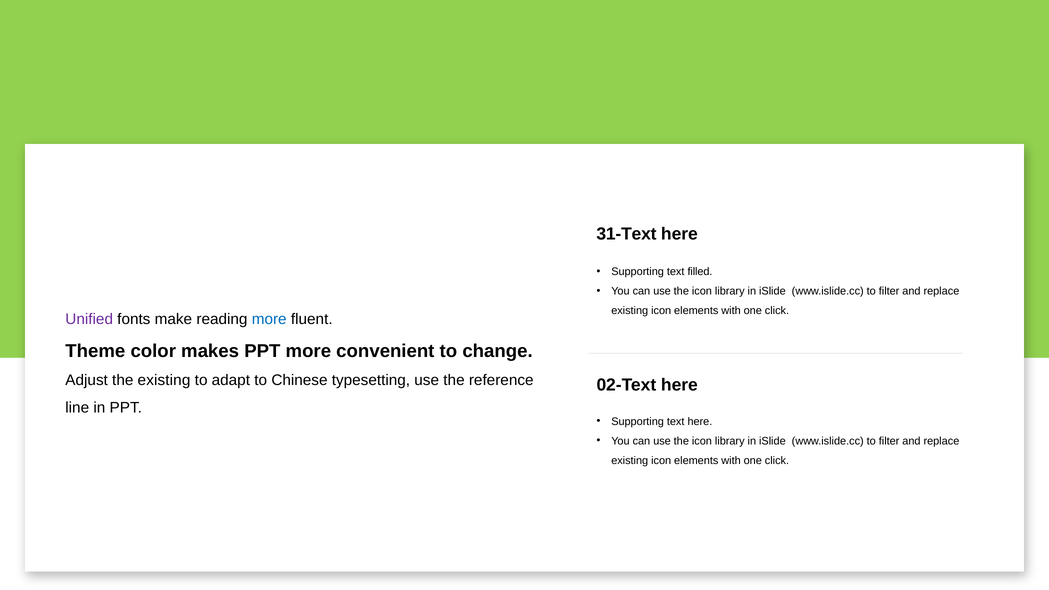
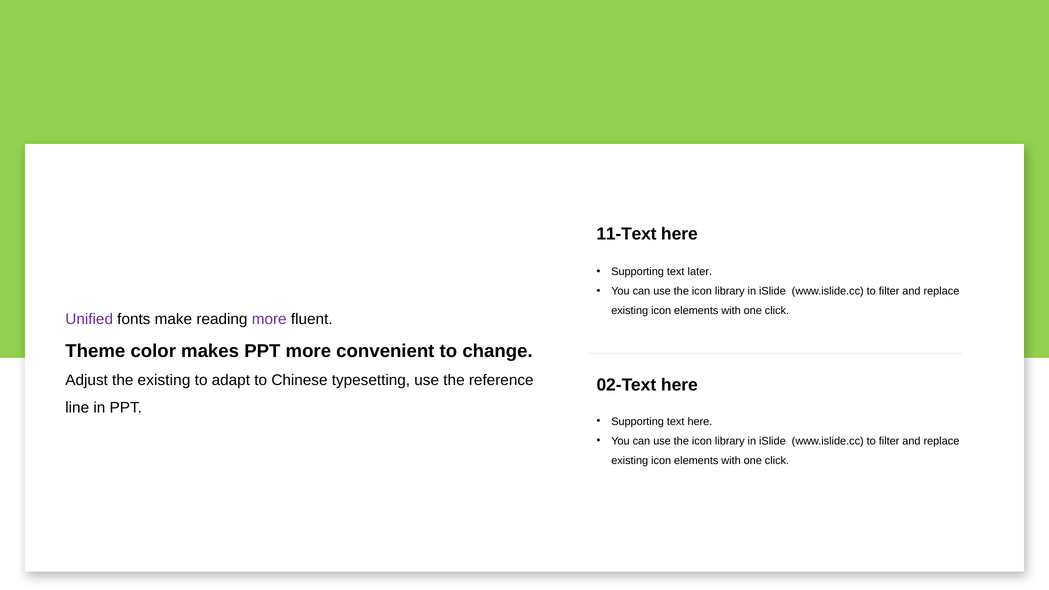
31-Text: 31-Text -> 11-Text (626, 234)
filled: filled -> later (700, 272)
more colour: blue -> purple (269, 319)
